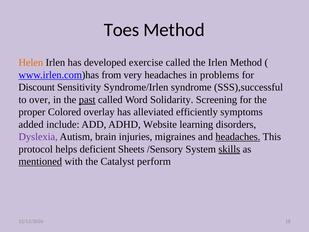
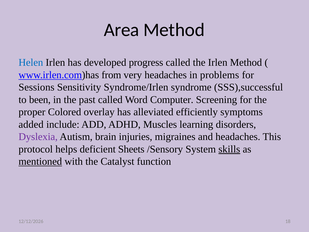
Toes: Toes -> Area (122, 30)
Helen colour: orange -> blue (31, 63)
exercise: exercise -> progress (146, 63)
Discount: Discount -> Sessions (37, 87)
over: over -> been (40, 100)
past underline: present -> none (87, 100)
Solidarity: Solidarity -> Computer (172, 100)
Website: Website -> Muscles (160, 124)
headaches underline: present -> none (238, 137)
perform: perform -> function (154, 161)
